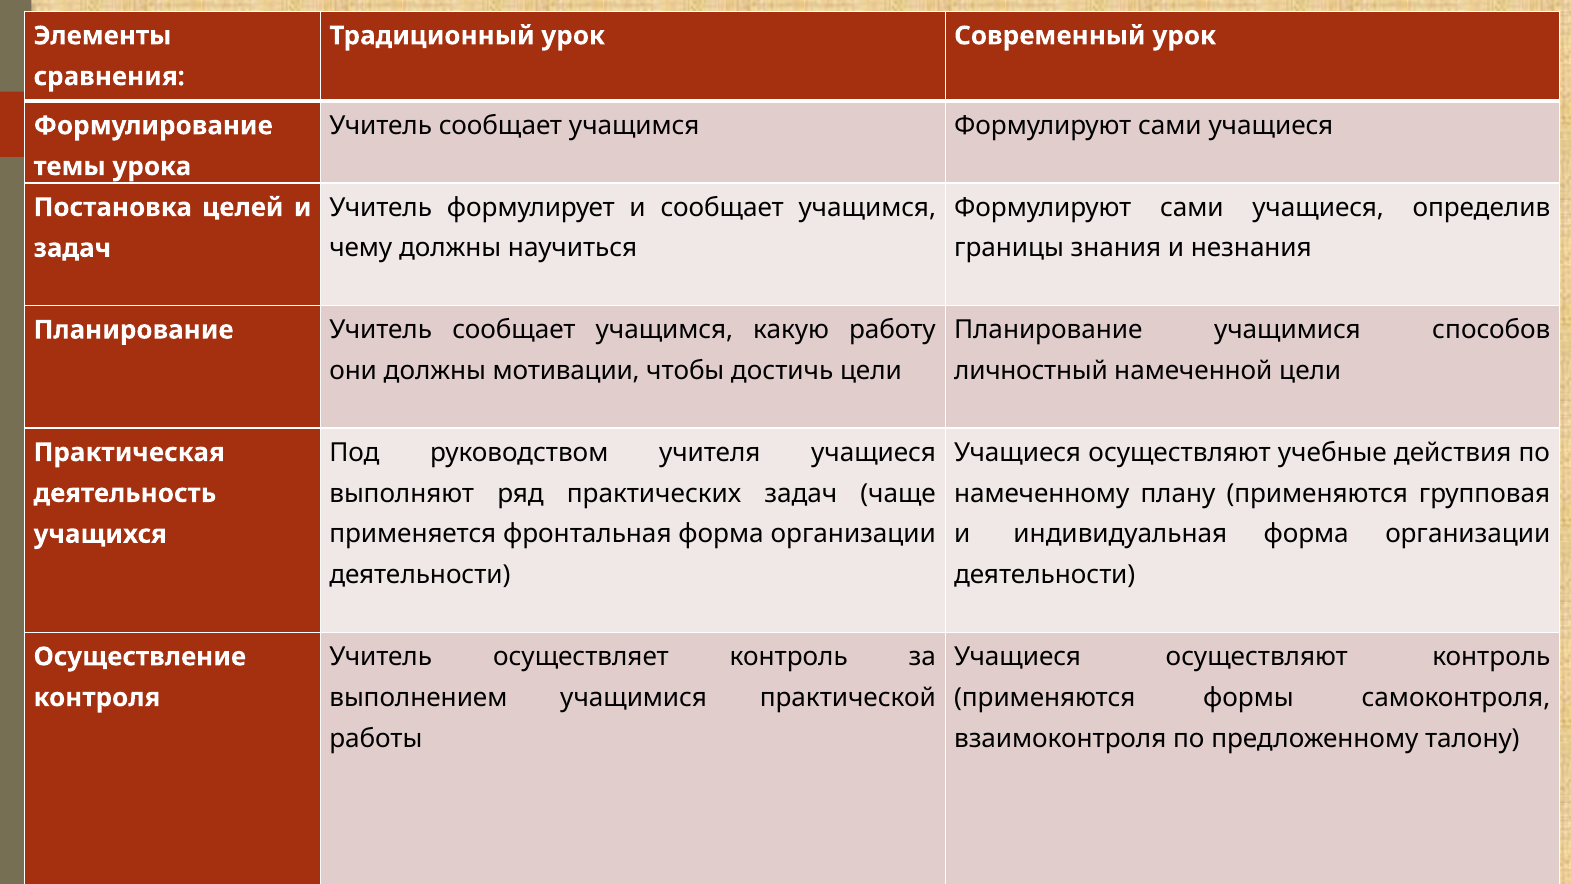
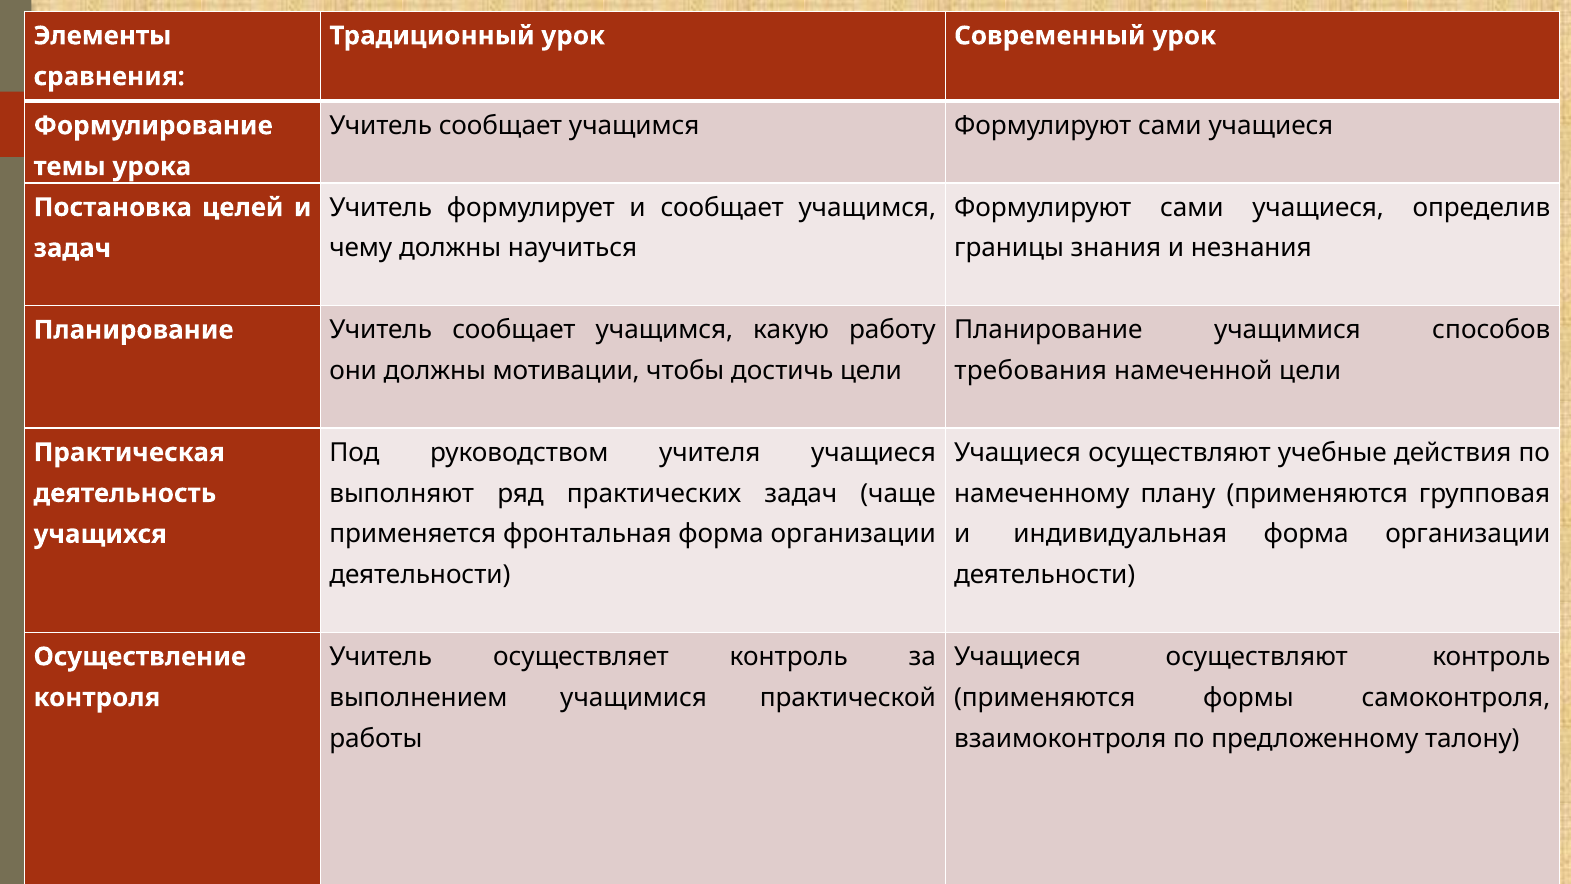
личностный: личностный -> требования (1031, 371)
